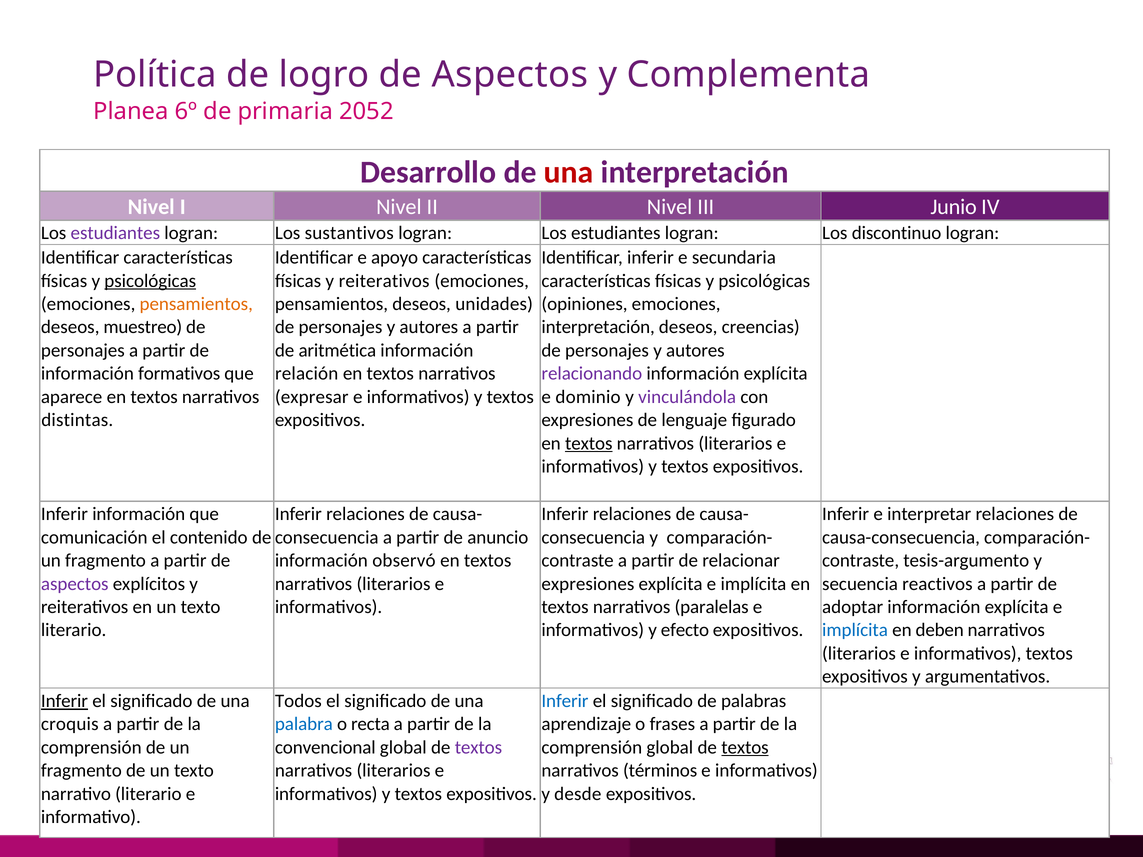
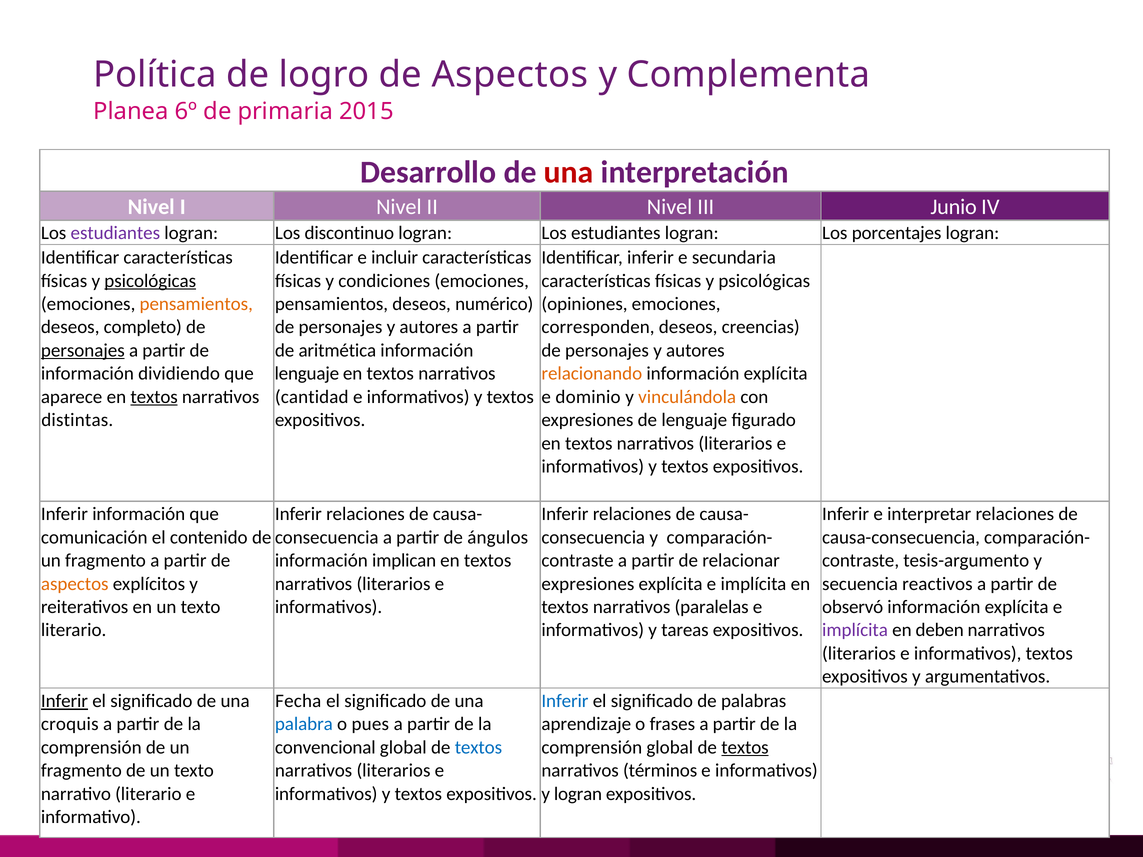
2052: 2052 -> 2015 (366, 112)
sustantivos: sustantivos -> discontinuo (349, 233)
discontinuo: discontinuo -> porcentajes (897, 233)
apoyo: apoyo -> incluir (395, 258)
físicas y reiterativos: reiterativos -> condiciones (384, 281)
unidades: unidades -> numérico (494, 304)
muestreo: muestreo -> completo (143, 327)
interpretación: interpretación -> corresponden (598, 327)
personajes underline: none -> present (83, 350)
formativos: formativos -> dividiendo (179, 374)
relación: relación -> lenguaje (307, 374)
relacionando colour: purple -> orange (592, 374)
textos underline: none -> present (154, 397)
expresar: expresar -> cantidad (312, 397)
vinculándola colour: purple -> orange (687, 397)
textos underline: present -> none (589, 443)
anuncio: anuncio -> ángulos (498, 537)
observó: observó -> implican (404, 561)
aspectos colour: purple -> orange (75, 584)
adoptar: adoptar -> observó (853, 607)
efecto: efecto -> tareas (685, 630)
implícita colour: blue -> purple (855, 630)
Todos: Todos -> Fecha (298, 701)
recta: recta -> pues (370, 724)
textos colour: purple -> blue (478, 748)
y desde: desde -> logran (578, 794)
